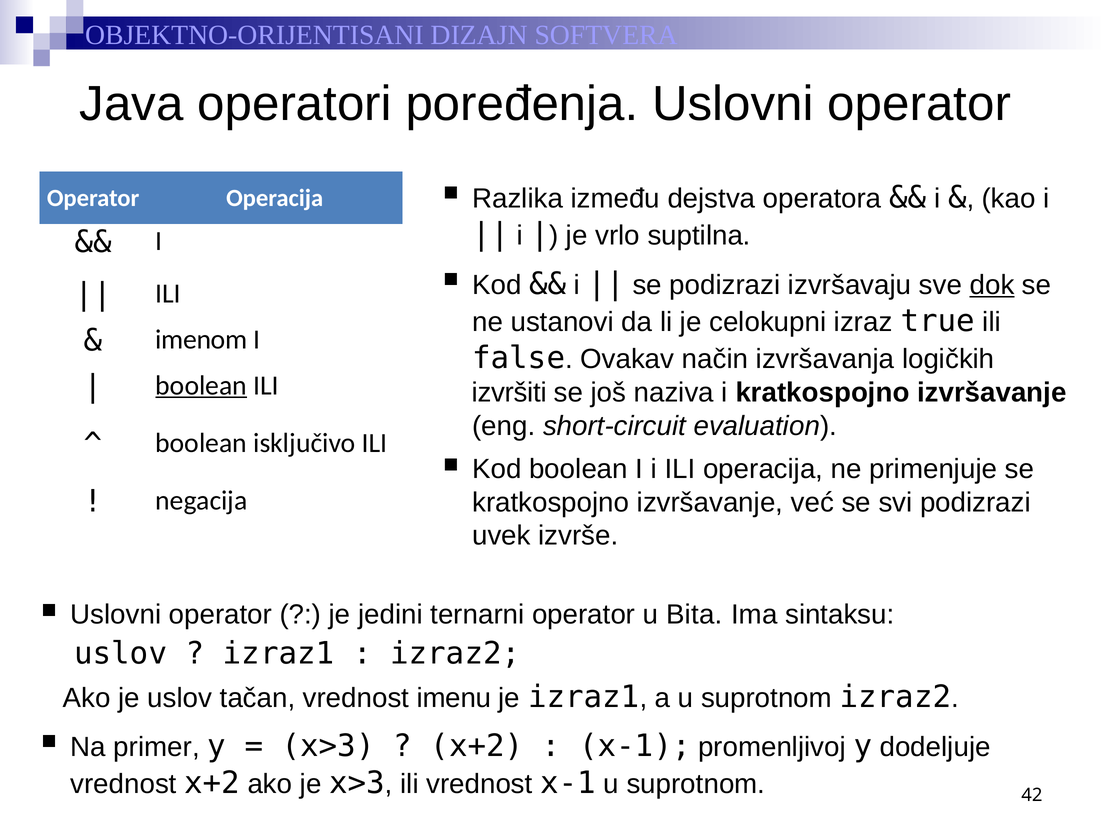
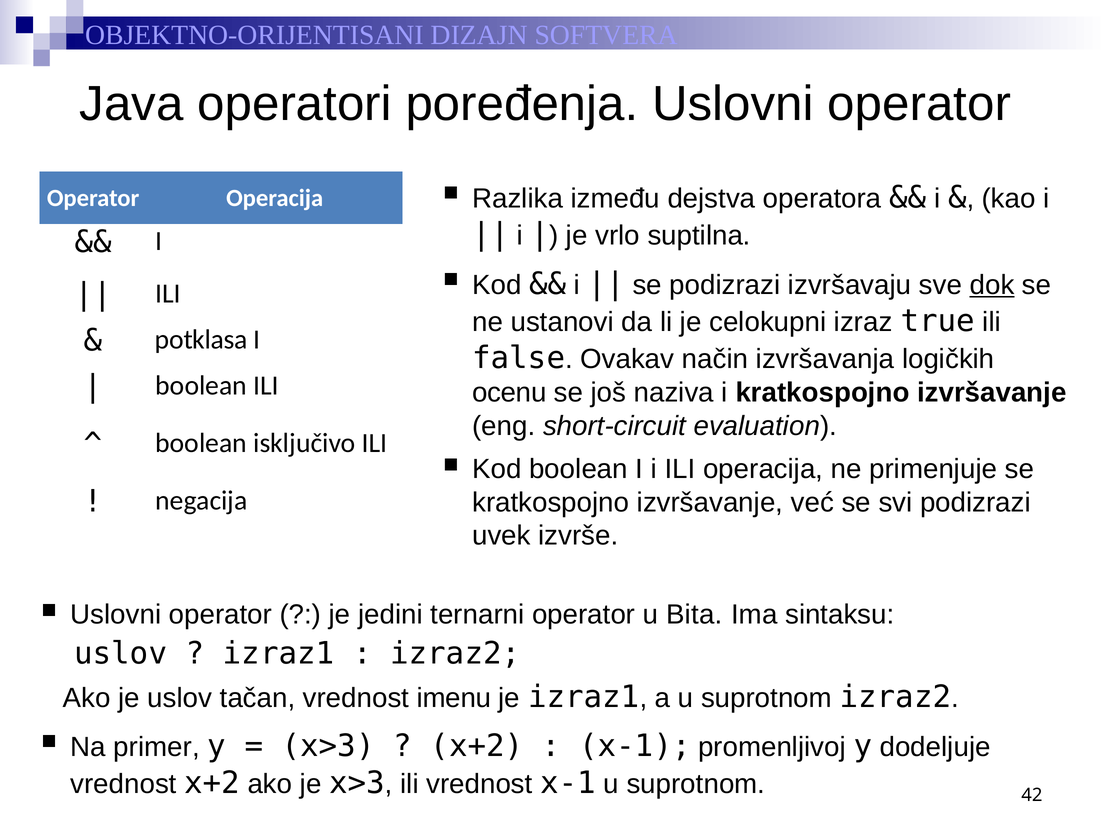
imenom: imenom -> potklasa (201, 339)
boolean underline: present -> none (201, 385)
izvršiti: izvršiti -> ocenu (509, 393)
